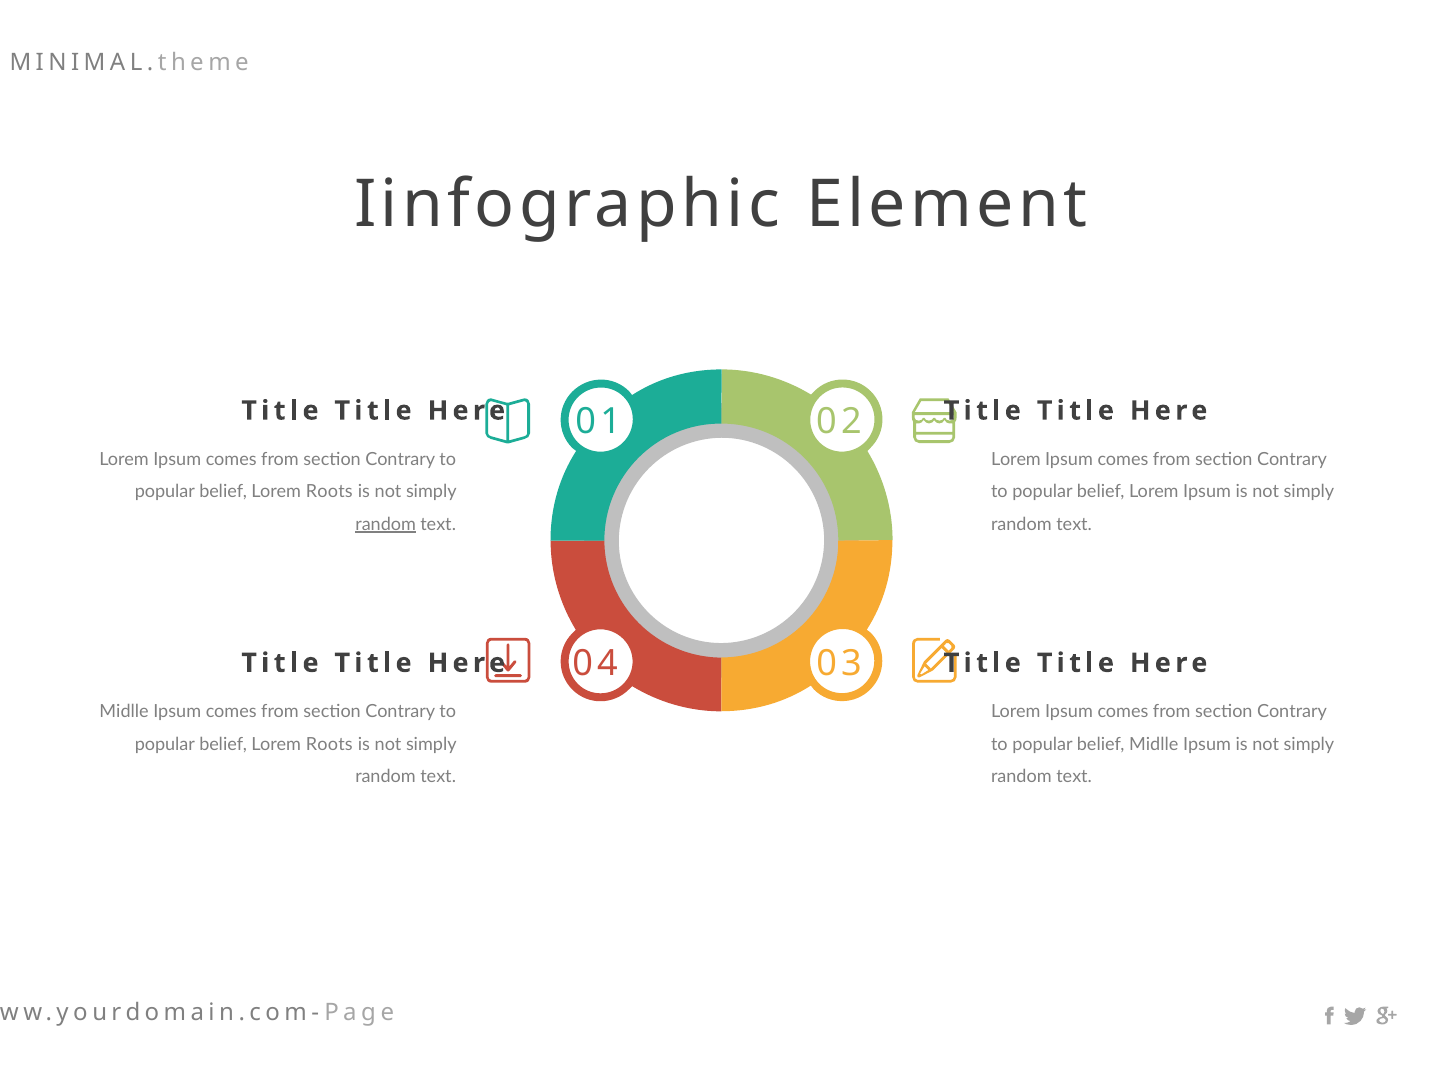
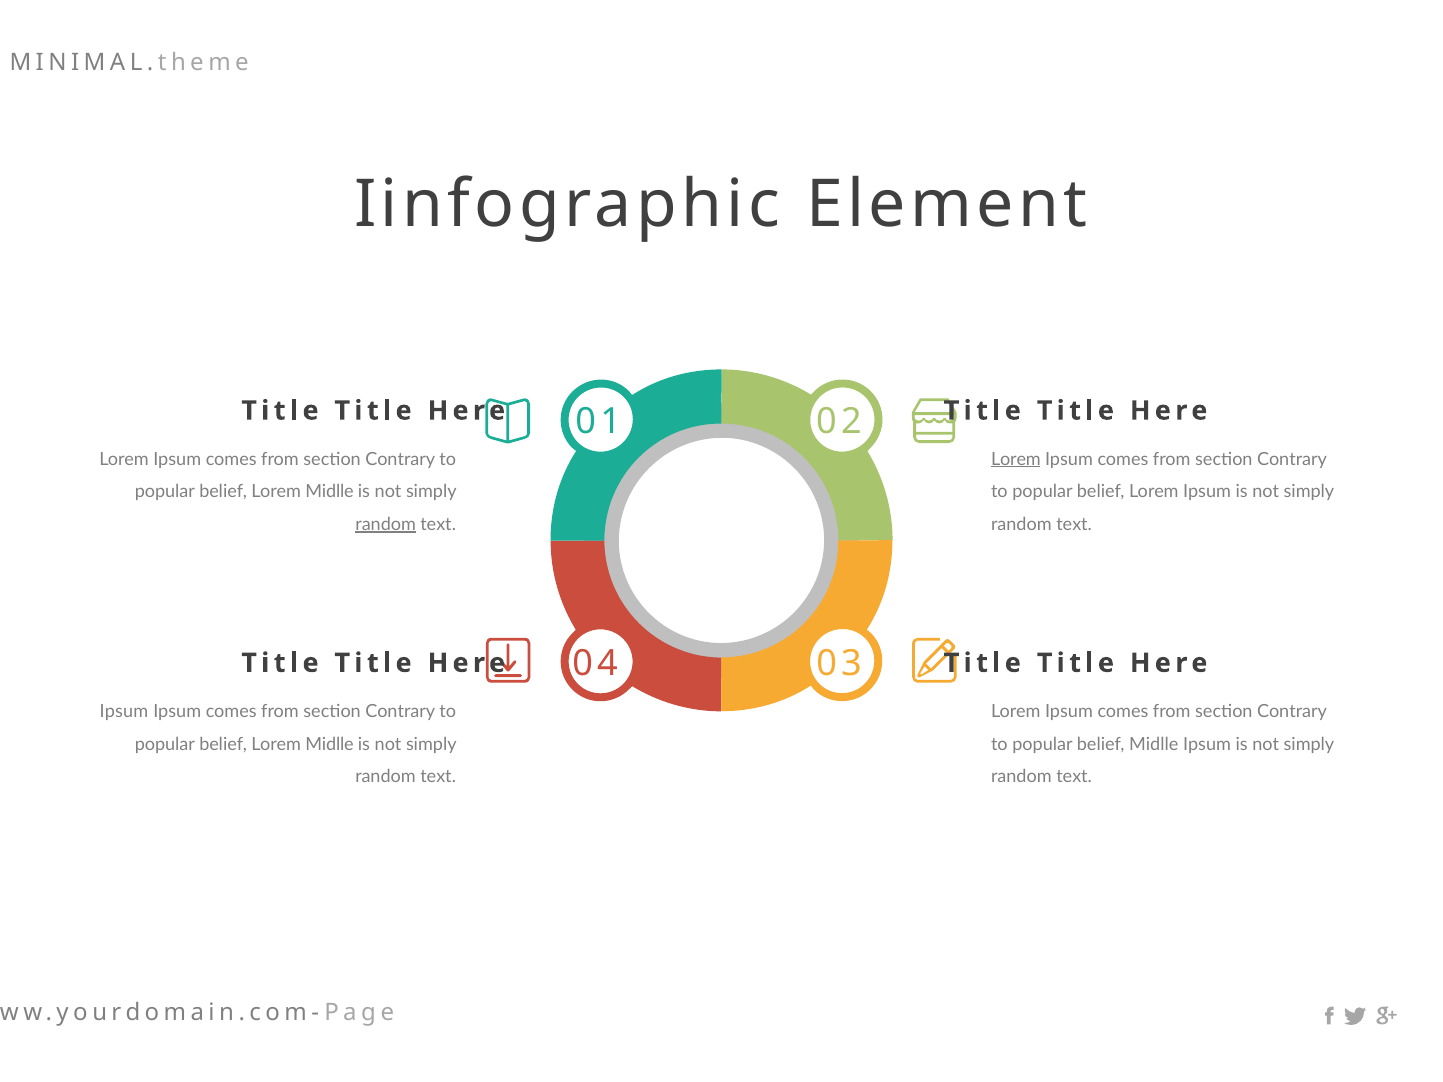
Lorem underline: none -> present (1016, 459)
Roots: Roots -> Midlle (330, 492)
Midlle: Midlle -> Ipsum (124, 712)
Roots: Roots -> Midlle (330, 744)
